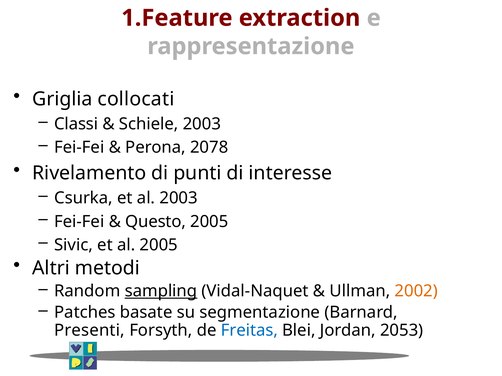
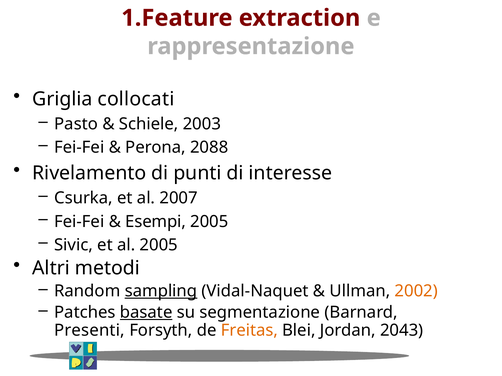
Classi: Classi -> Pasto (76, 124)
2078: 2078 -> 2088 (209, 148)
al 2003: 2003 -> 2007 (179, 198)
Questo: Questo -> Esempi (156, 222)
basate underline: none -> present (146, 313)
Freitas colour: blue -> orange (249, 331)
2053: 2053 -> 2043 (402, 331)
